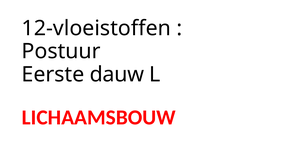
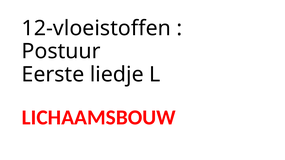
dauw: dauw -> liedje (117, 75)
